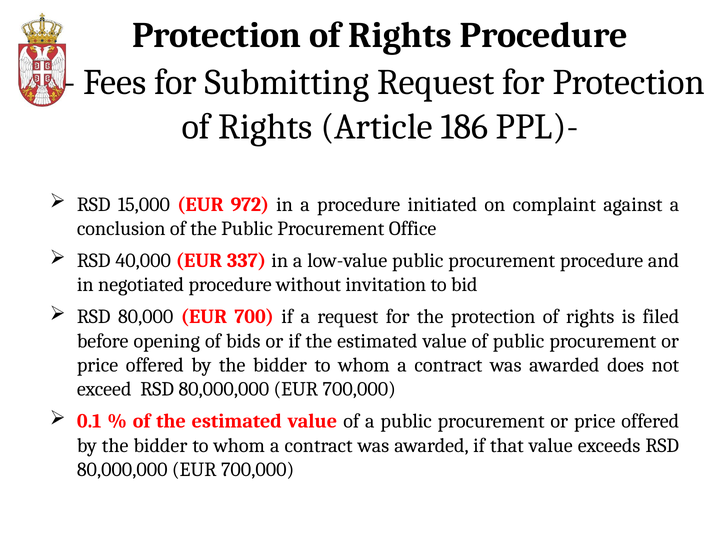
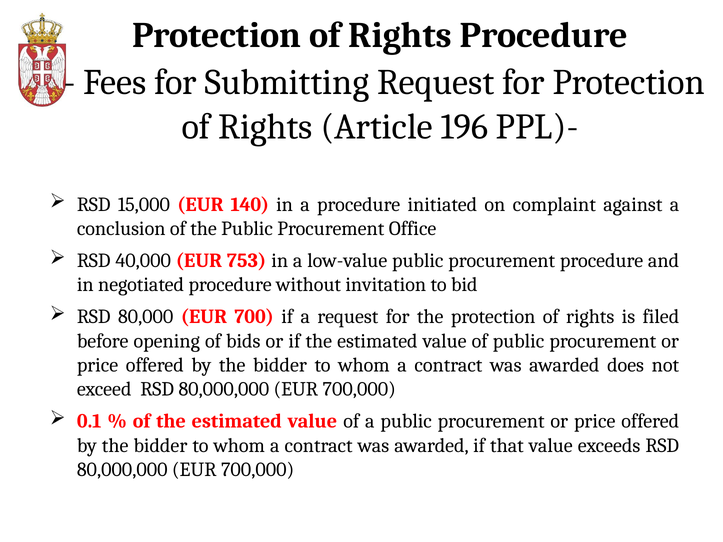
186: 186 -> 196 (464, 127)
972: 972 -> 140 (250, 205)
337: 337 -> 753 (247, 261)
